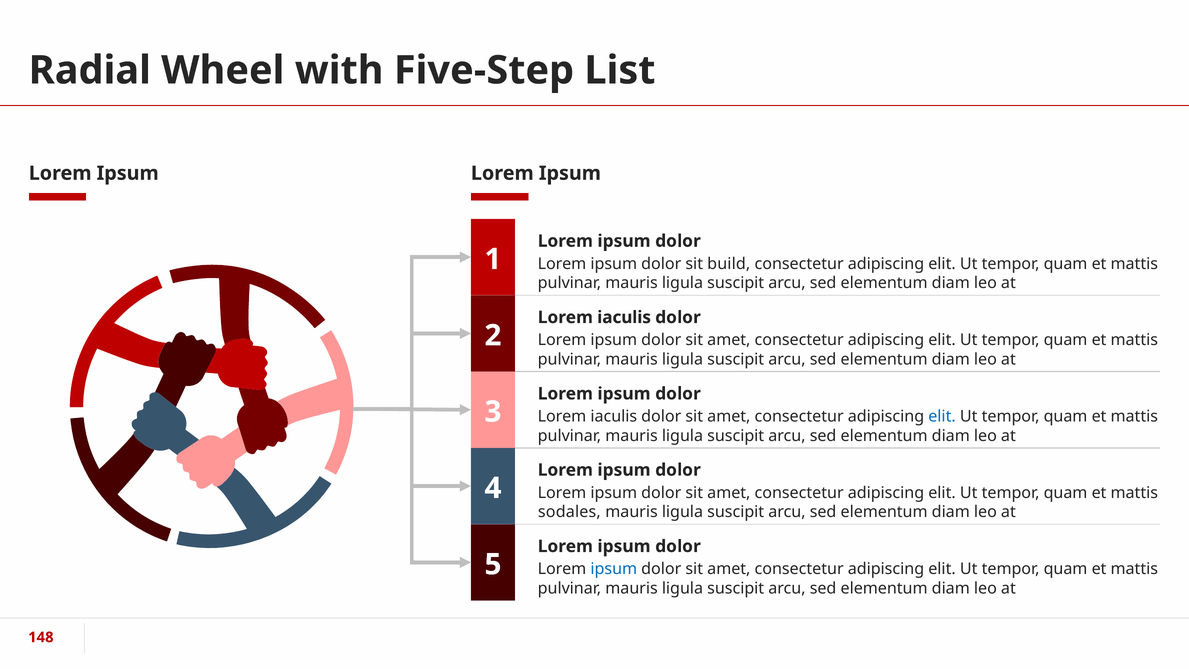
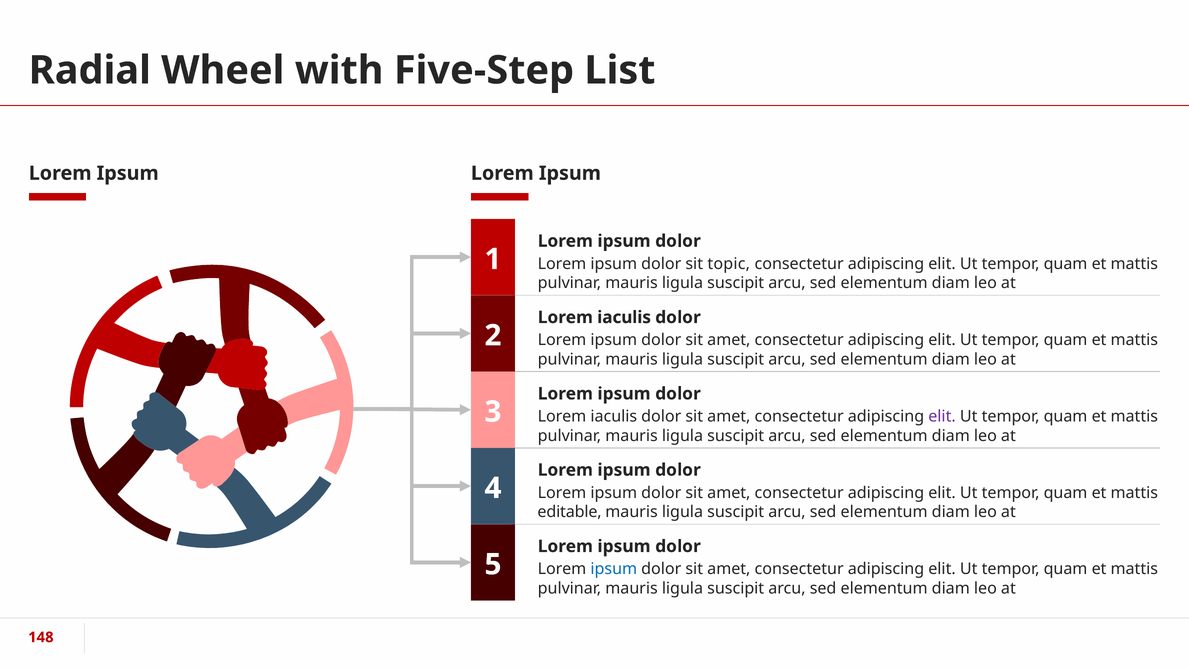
build: build -> topic (729, 264)
elit colour: blue -> purple (942, 416)
sodales: sodales -> editable (570, 512)
